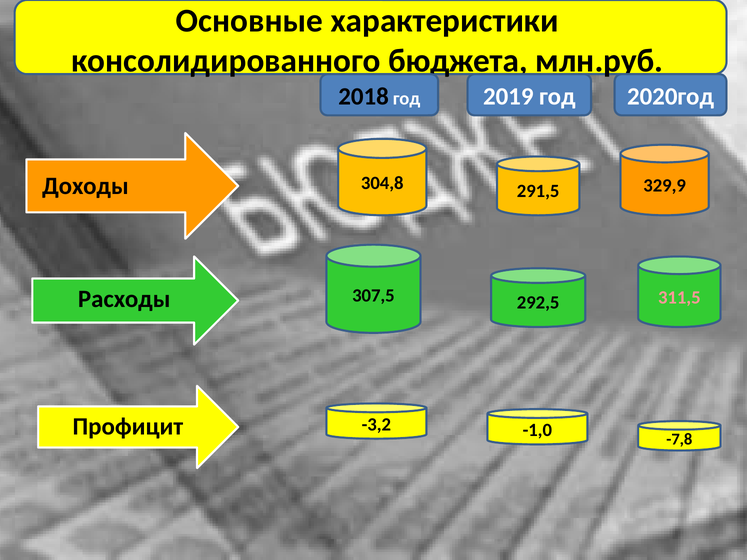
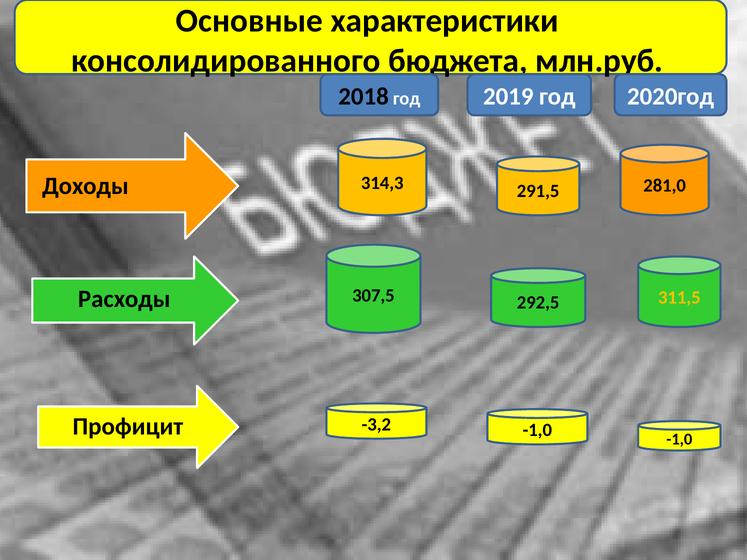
304,8: 304,8 -> 314,3 (382, 183)
329,9: 329,9 -> 281,0 (665, 186)
311,5 colour: pink -> yellow (679, 298)
-1,0 -7,8: -7,8 -> -1,0 (679, 439)
